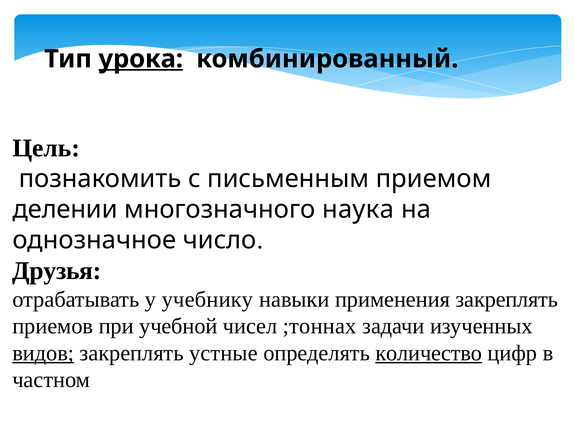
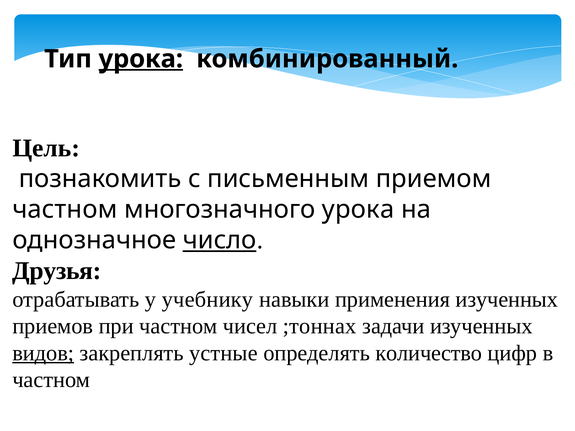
делении: делении -> частном (65, 210)
многозначного наука: наука -> урока (358, 210)
число underline: none -> present (220, 240)
применения закреплять: закреплять -> изученных (507, 299)
при учебной: учебной -> частном (178, 326)
количество underline: present -> none (429, 353)
